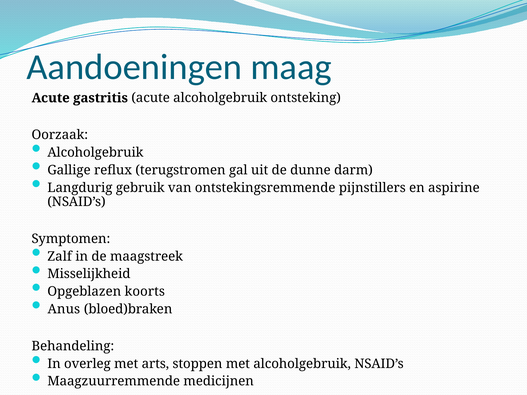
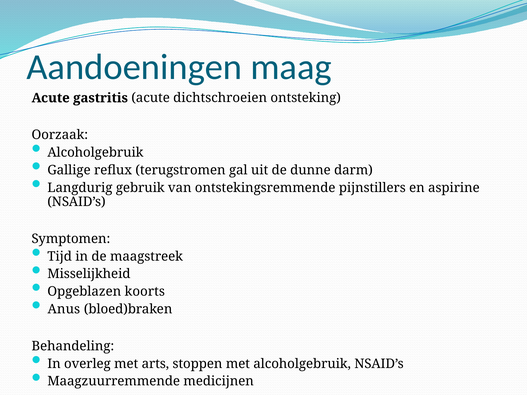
acute alcoholgebruik: alcoholgebruik -> dichtschroeien (220, 98)
Zalf: Zalf -> Tijd (60, 256)
